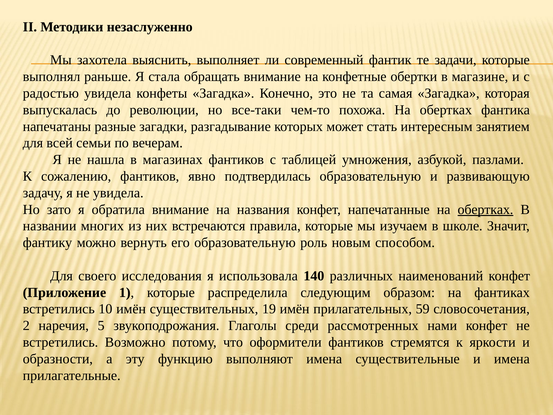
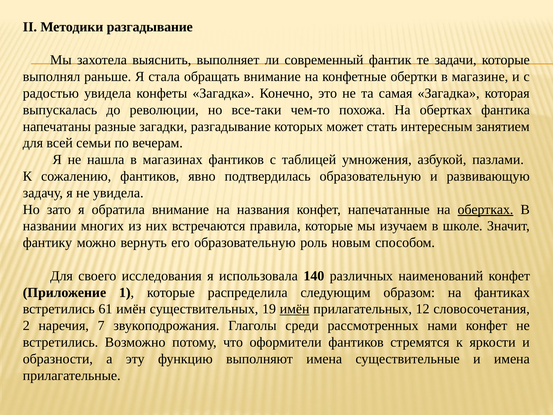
Методики незаслуженно: незаслуженно -> разгадывание (150, 27)
10: 10 -> 61 (105, 309)
имён underline: none -> present (295, 309)
59: 59 -> 12 (423, 309)
5: 5 -> 7 (101, 325)
